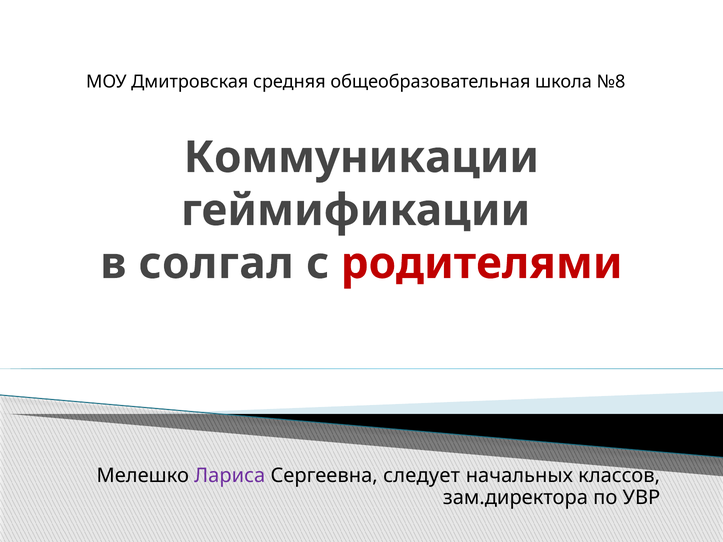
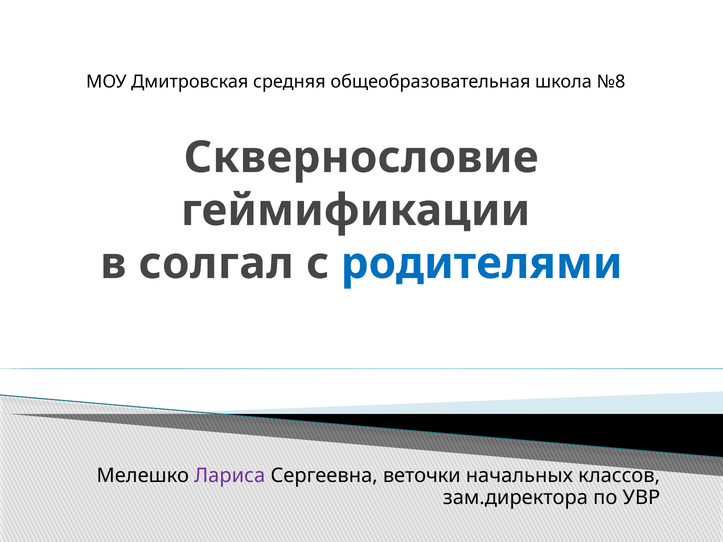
Коммуникации: Коммуникации -> Сквернословие (361, 158)
родителями colour: red -> blue (482, 264)
следует: следует -> веточки (422, 476)
